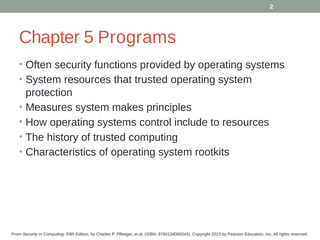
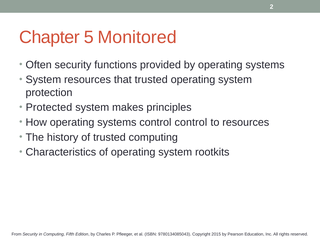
Programs: Programs -> Monitored (137, 37)
Measures: Measures -> Protected (49, 107)
control include: include -> control (191, 122)
